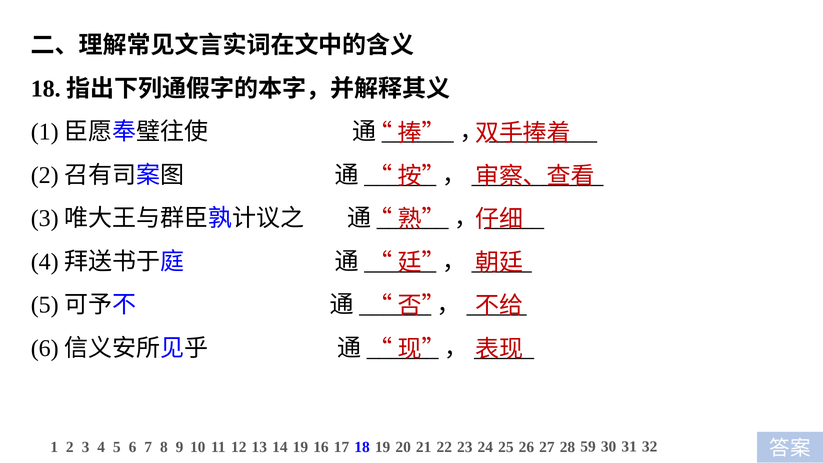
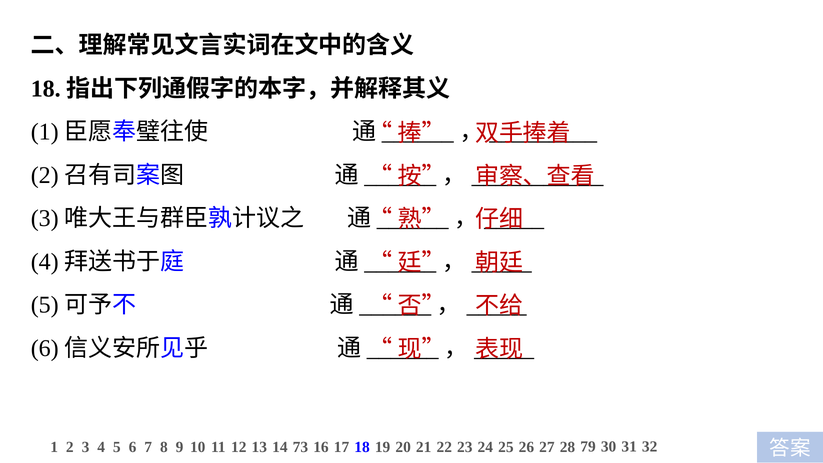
14 19: 19 -> 73 (300, 447)
59: 59 -> 79 (588, 447)
